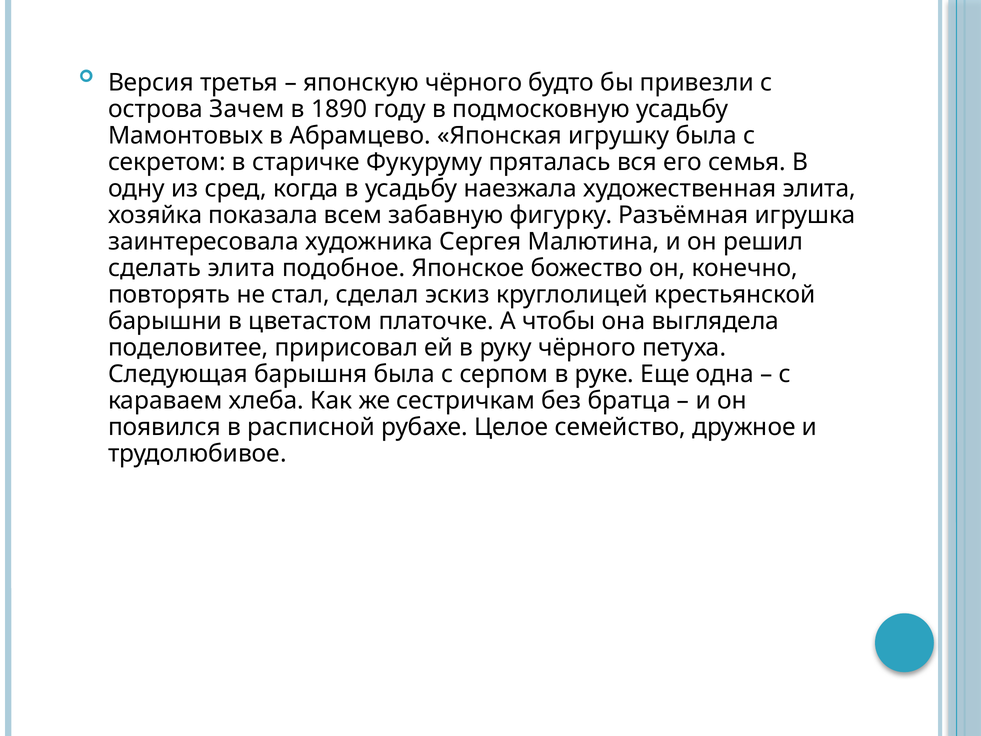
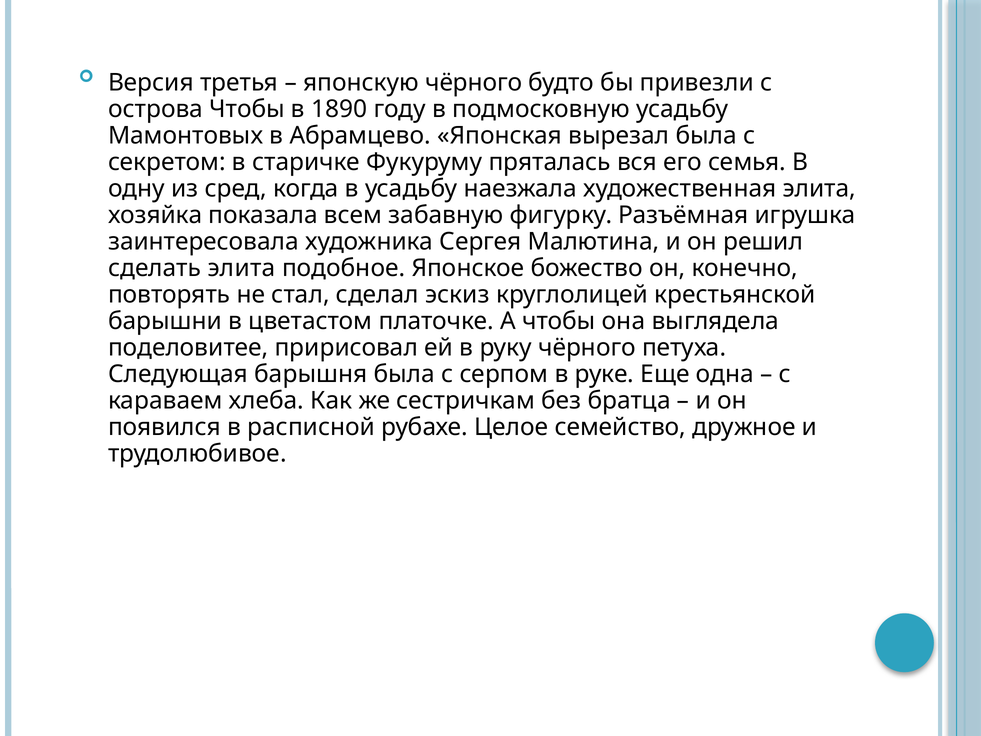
острова Зачем: Зачем -> Чтобы (247, 109)
игрушку: игрушку -> вырезал (619, 136)
